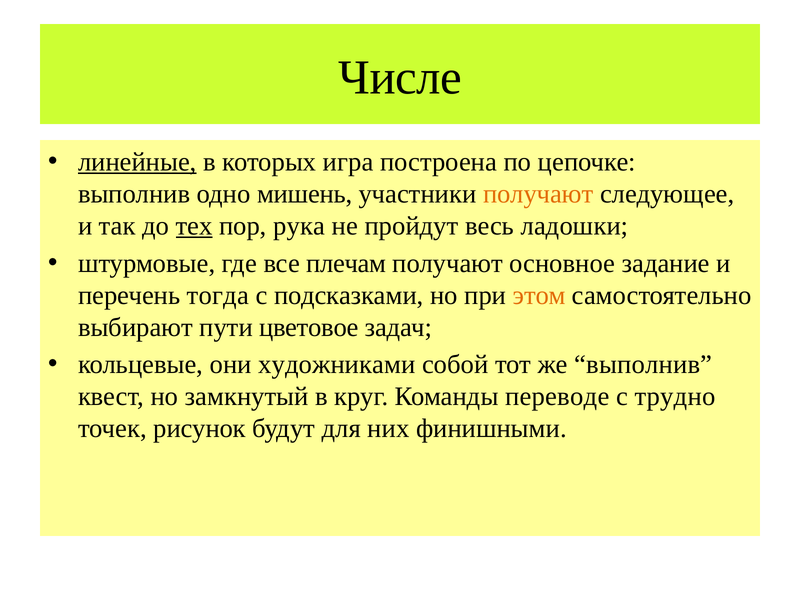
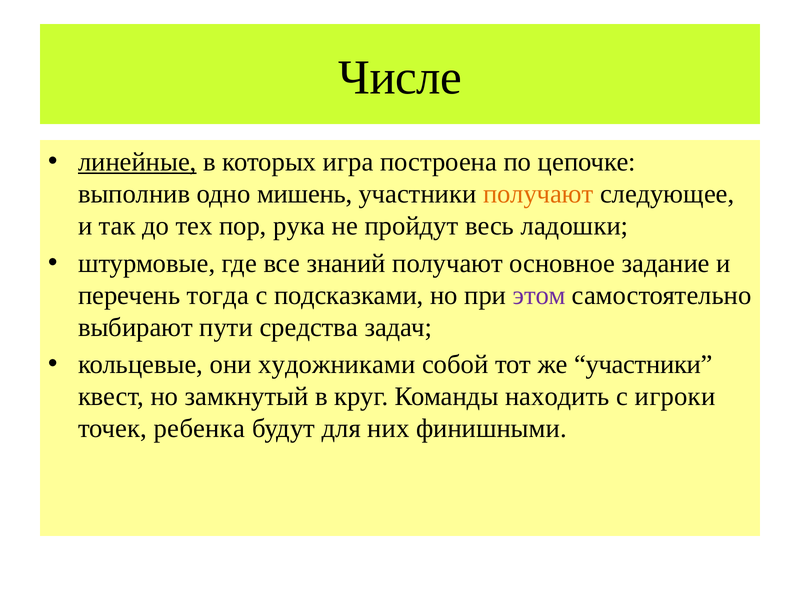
тех underline: present -> none (194, 226)
плечам: плечам -> знаний (346, 263)
этом colour: orange -> purple (539, 295)
цветовое: цветовое -> средства (309, 327)
же выполнив: выполнив -> участники (643, 365)
переводе: переводе -> находить (557, 397)
трудно: трудно -> игроки (675, 397)
рисунок: рисунок -> ребенка (199, 429)
